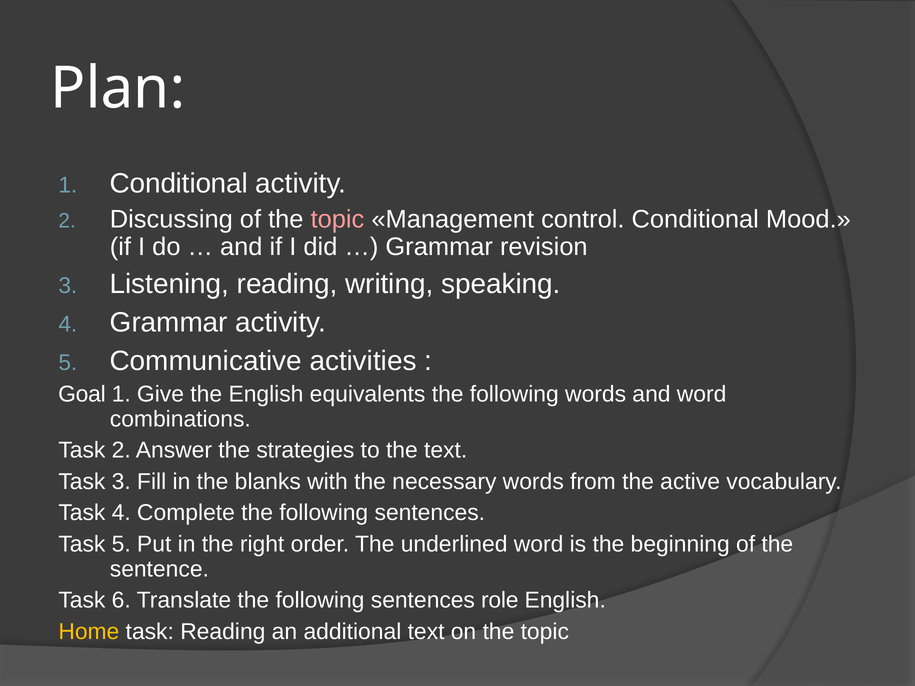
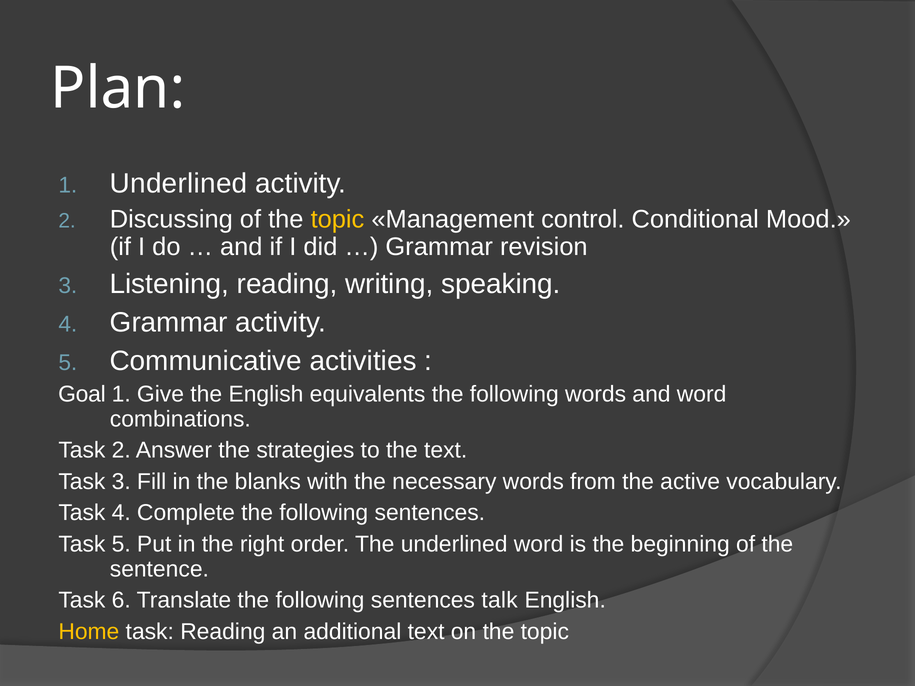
1 Conditional: Conditional -> Underlined (179, 183)
topic colour: pink -> yellow (338, 219)
role: role -> talk (500, 601)
